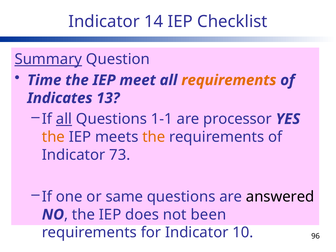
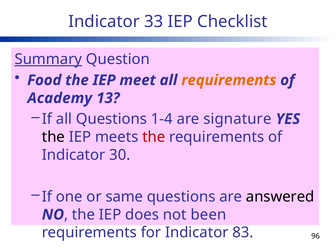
14: 14 -> 33 (154, 22)
Time: Time -> Food (44, 80)
Indicates: Indicates -> Academy (60, 98)
all underline: present -> none (64, 119)
1-1: 1-1 -> 1-4 (162, 119)
processor: processor -> signature (237, 119)
the colour: orange -> black (53, 137)
the colour: orange -> red (154, 137)
73: 73 -> 30 (120, 155)
10: 10 -> 83 (243, 233)
